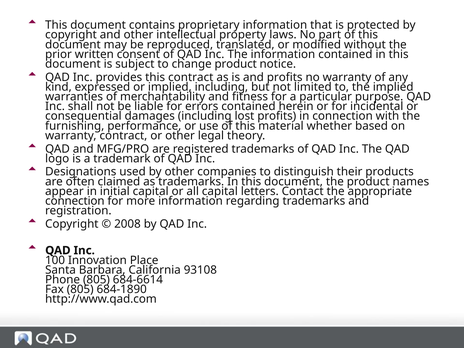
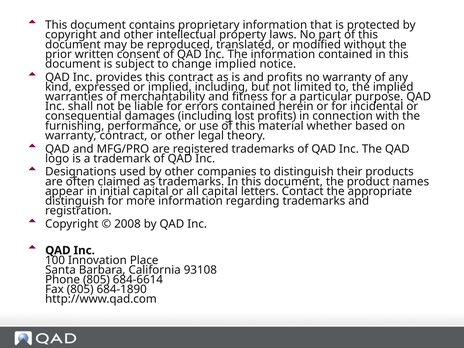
change product: product -> implied (236, 64)
connection: connection -> distinguish (75, 201)
